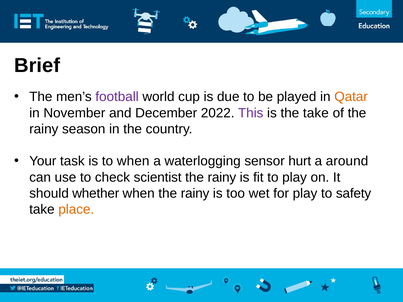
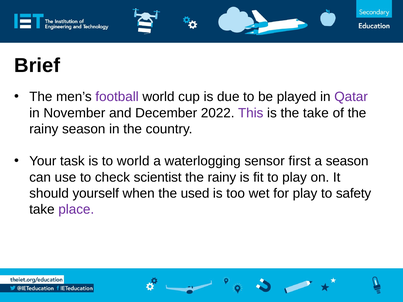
Qatar colour: orange -> purple (351, 97)
to when: when -> world (133, 161)
hurt: hurt -> first (300, 161)
a around: around -> season (347, 161)
whether: whether -> yourself (96, 194)
when the rainy: rainy -> used (195, 194)
place colour: orange -> purple (76, 210)
